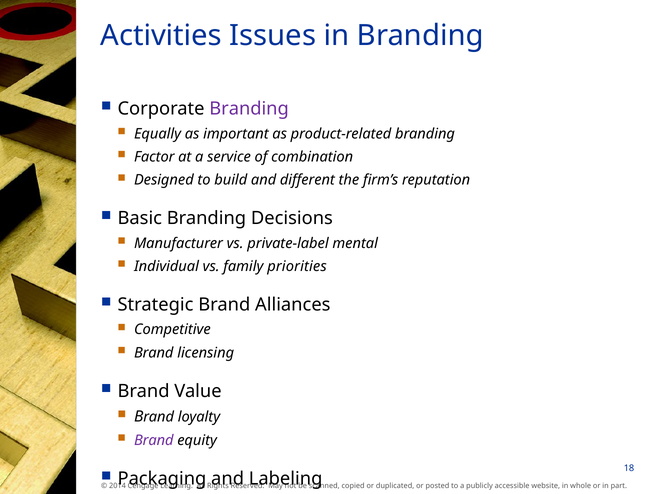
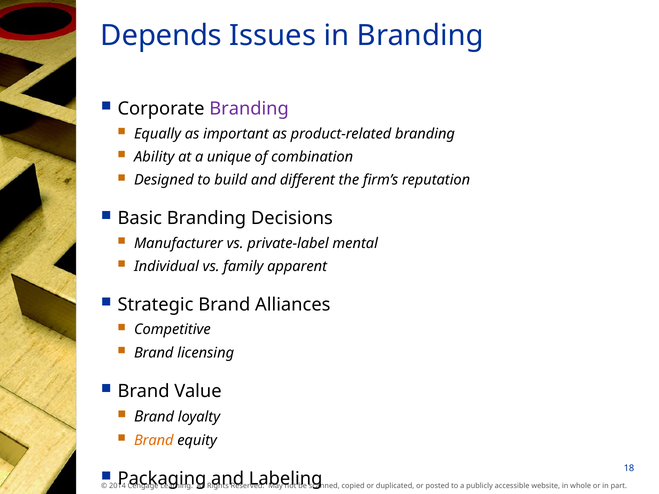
Activities: Activities -> Depends (161, 36)
Factor: Factor -> Ability (154, 157)
service: service -> unique (229, 157)
priorities: priorities -> apparent (297, 266)
Brand colour: purple -> orange (154, 440)
